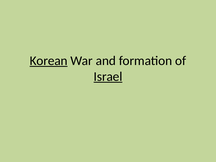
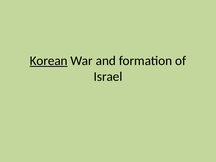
Israel underline: present -> none (108, 77)
